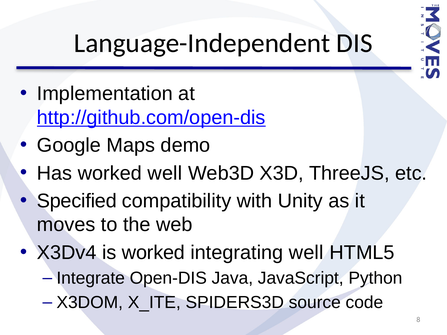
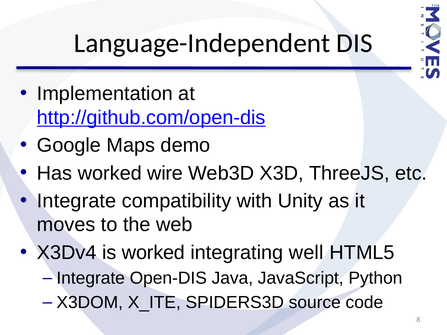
worked well: well -> wire (165, 173)
Specified: Specified -> Integrate (77, 201)
